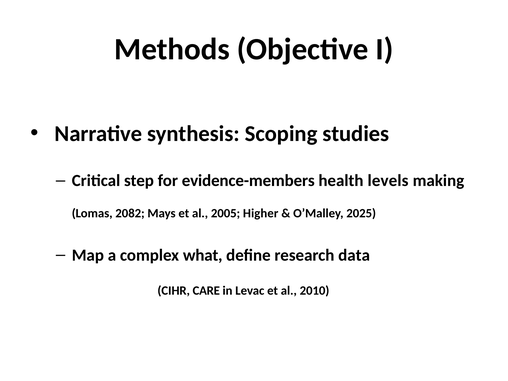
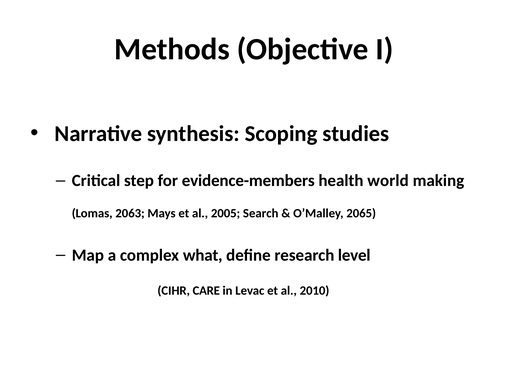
levels: levels -> world (388, 181)
2082: 2082 -> 2063 (130, 213)
Higher: Higher -> Search (261, 213)
2025: 2025 -> 2065 (361, 213)
data: data -> level (354, 255)
